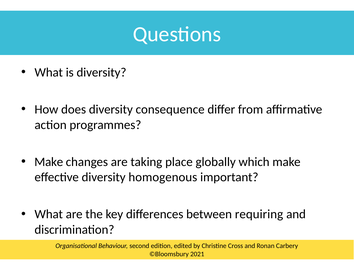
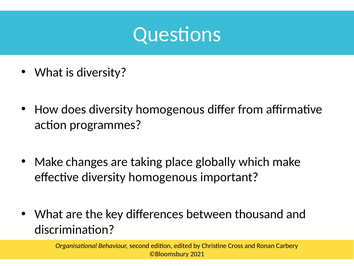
does diversity consequence: consequence -> homogenous (170, 109)
requiring: requiring -> thousand (259, 214)
